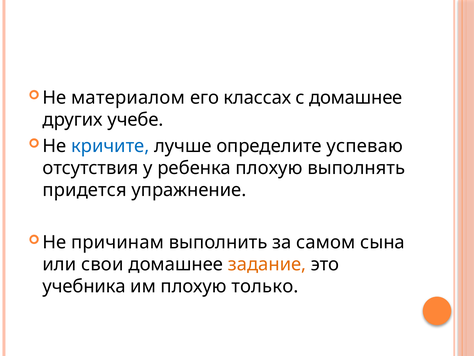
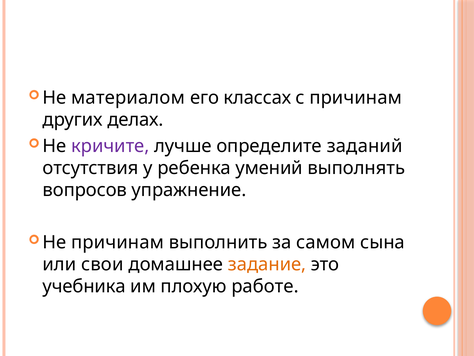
с домашнее: домашнее -> причинам (356, 98)
учебе: учебе -> делах (135, 120)
кричите colour: blue -> purple (110, 146)
успеваю: успеваю -> заданий (365, 146)
ребенка плохую: плохую -> умений (269, 168)
придется: придется -> вопросов (85, 190)
только: только -> работе (265, 286)
